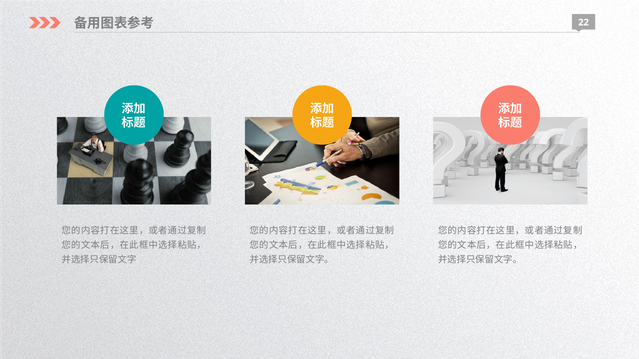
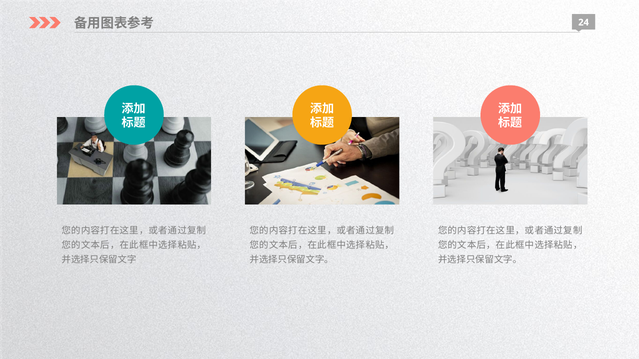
22: 22 -> 24 (584, 22)
